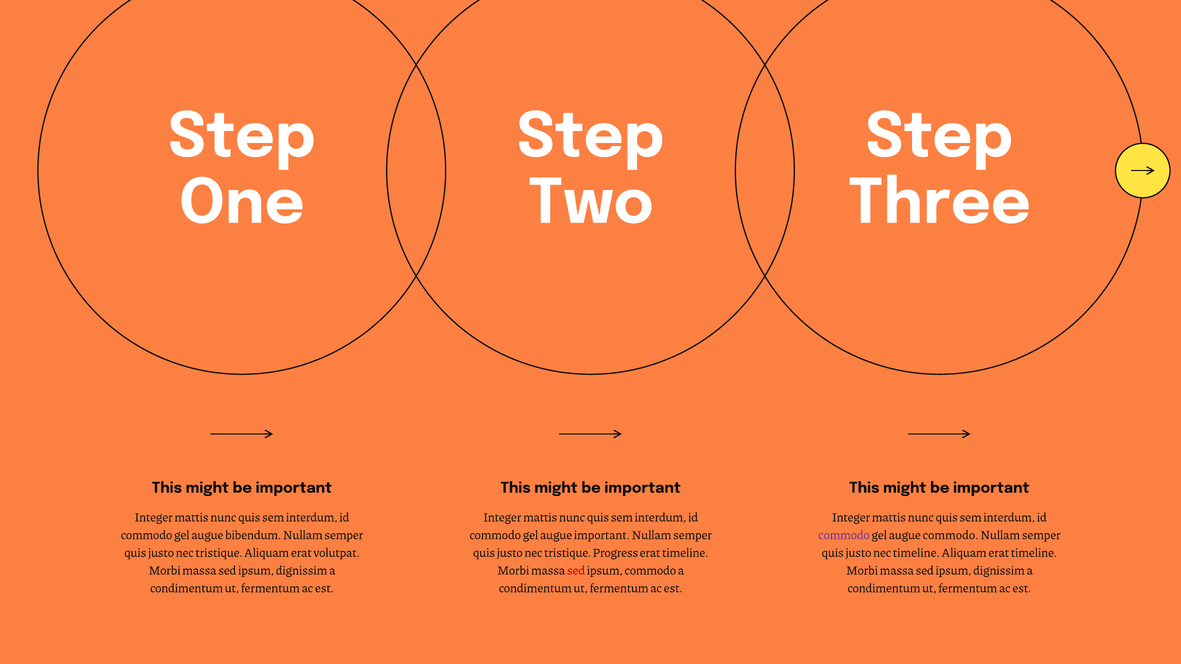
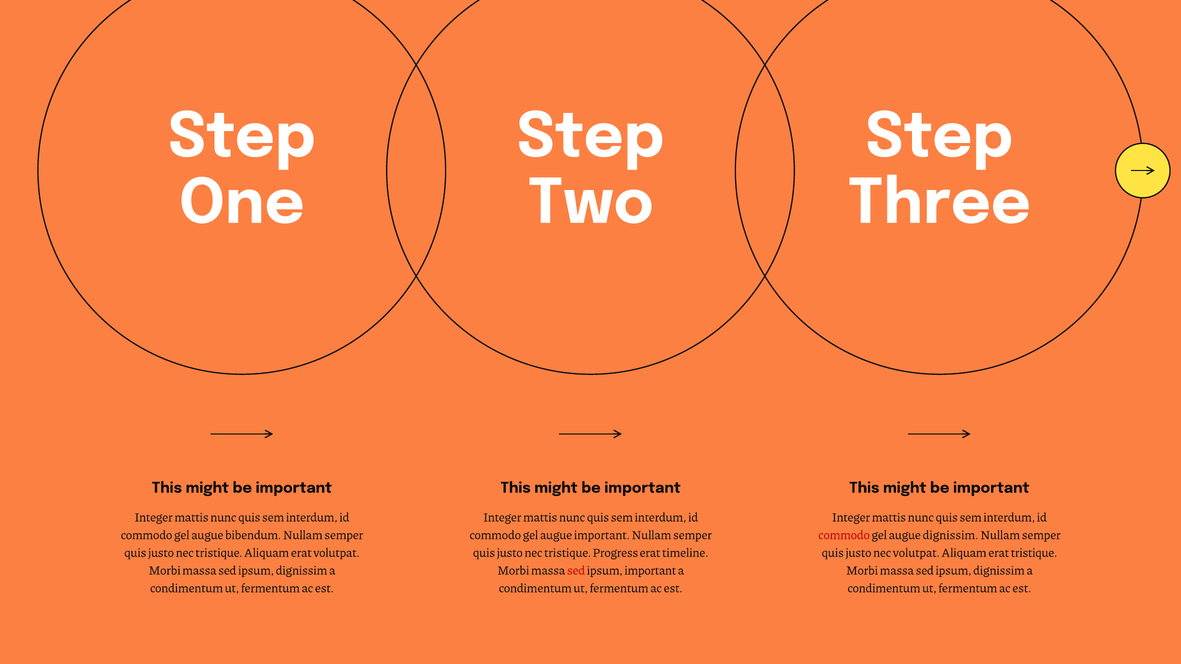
commodo colour: purple -> red (844, 535)
augue commodo: commodo -> dignissim (950, 535)
nec timeline: timeline -> volutpat (916, 553)
Aliquam erat timeline: timeline -> tristique (1034, 553)
ipsum commodo: commodo -> important (650, 571)
